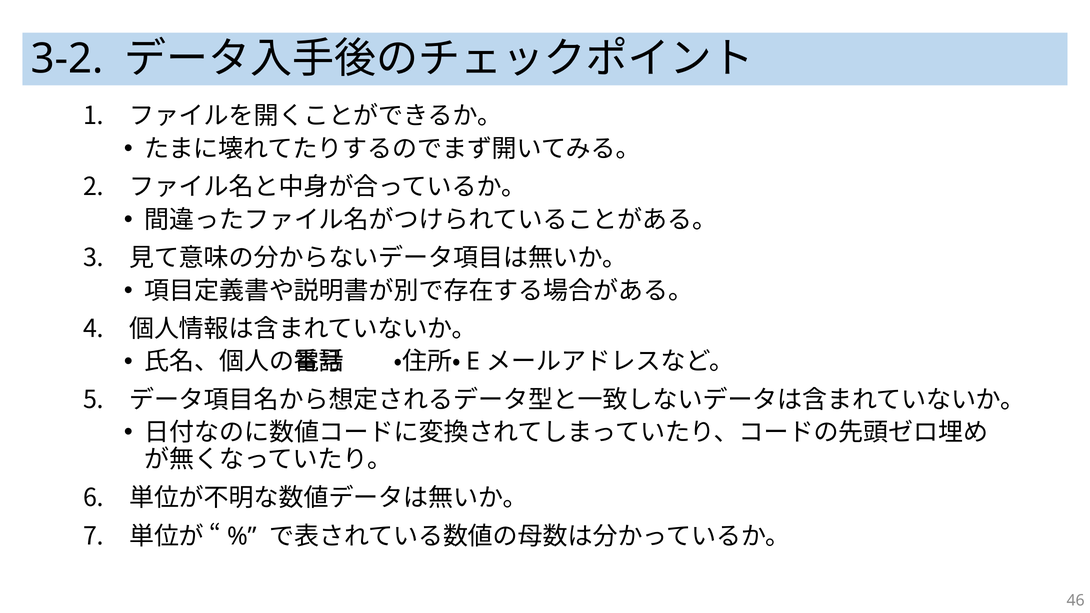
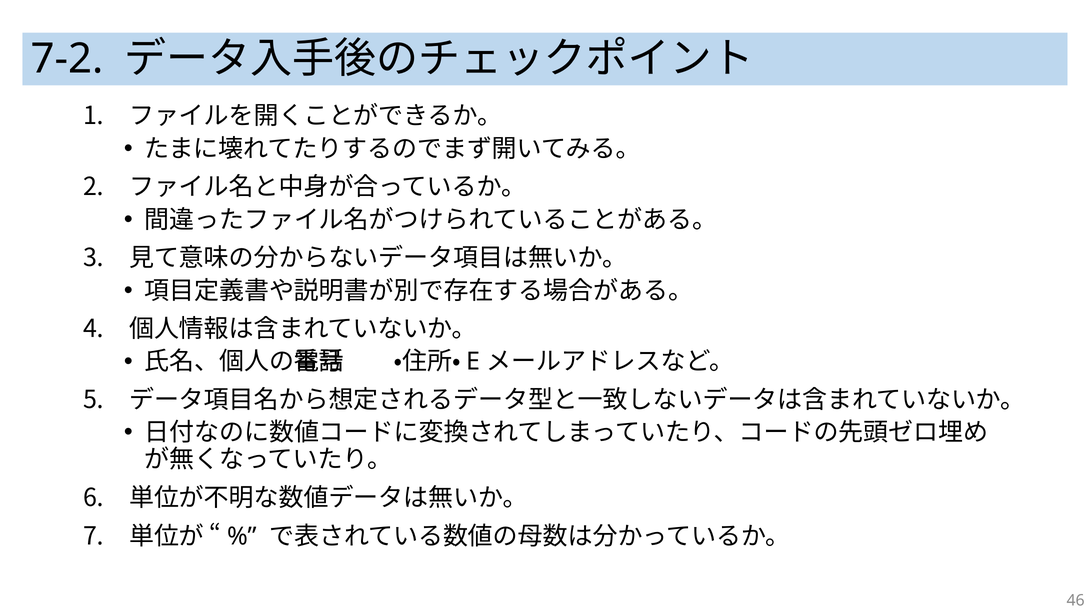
3-2: 3-2 -> 7-2 (67, 59)
